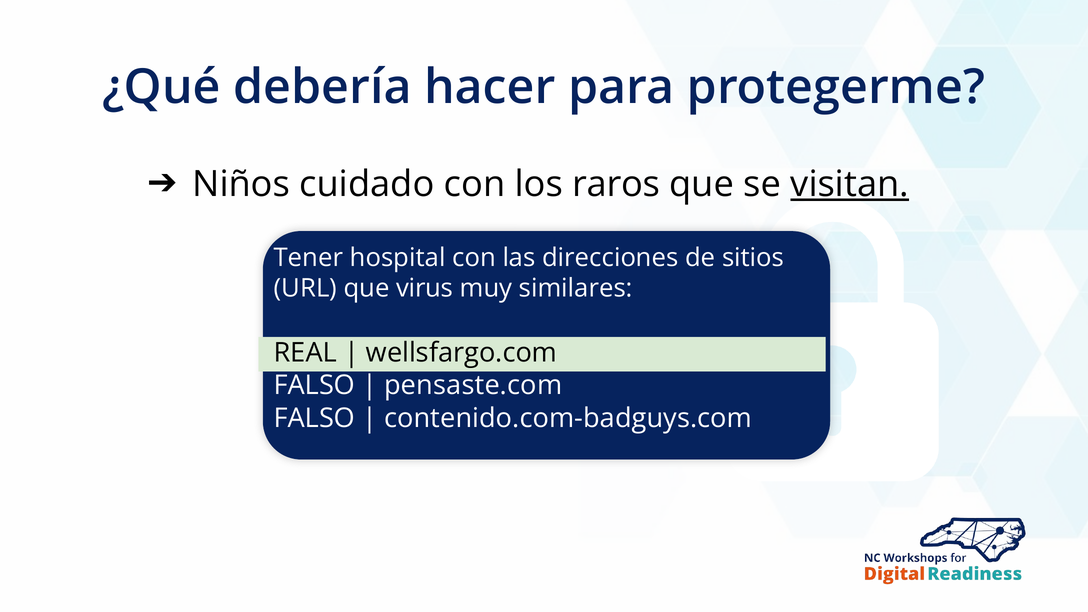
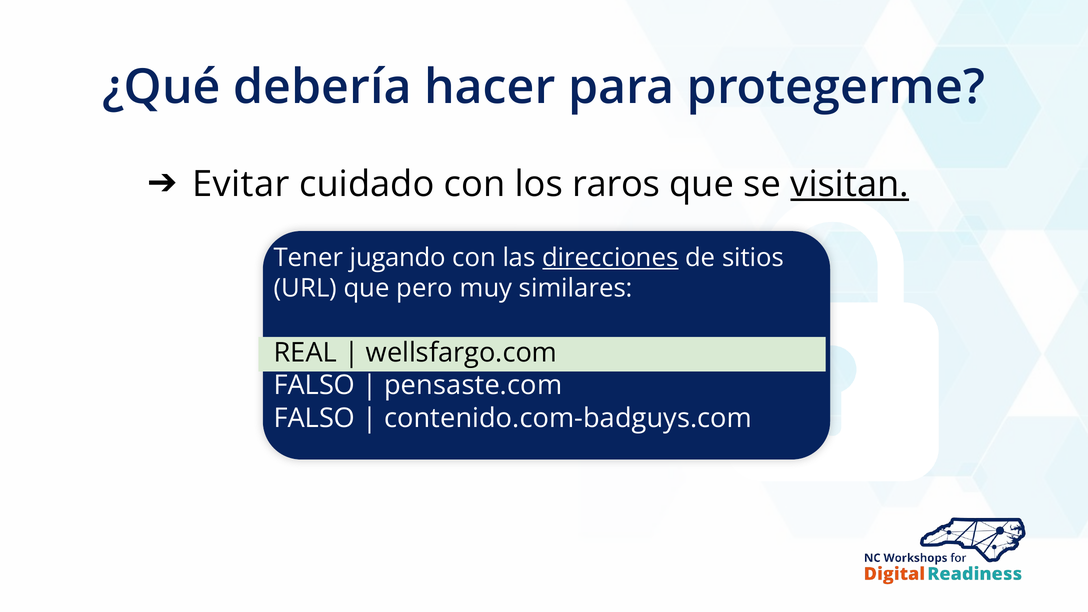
Niños: Niños -> Evitar (241, 184)
hospital: hospital -> jugando (398, 258)
direcciones underline: none -> present (610, 258)
virus: virus -> pero (425, 288)
